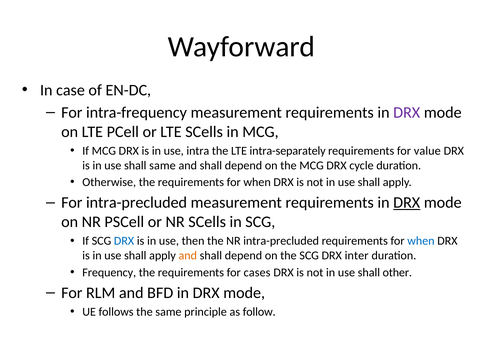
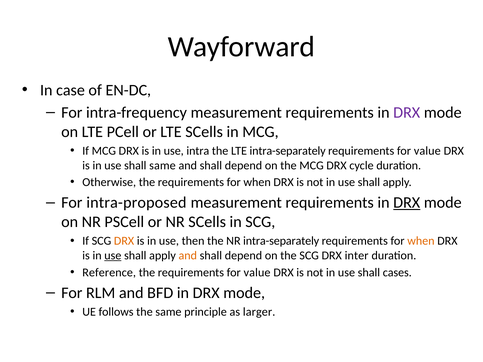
For intra-precluded: intra-precluded -> intra-proposed (136, 203)
DRX colour: blue -> orange (124, 241)
NR intra-precluded: intra-precluded -> intra-separately (281, 241)
when colour: blue -> orange (421, 241)
use underline: none -> present (113, 256)
Frequency: Frequency -> Reference (109, 273)
the requirements for cases: cases -> value (257, 273)
other: other -> cases (397, 273)
follow: follow -> larger (259, 312)
